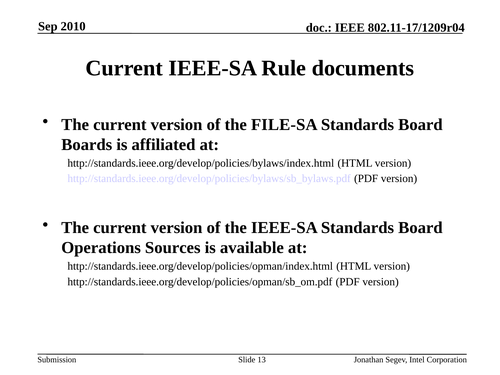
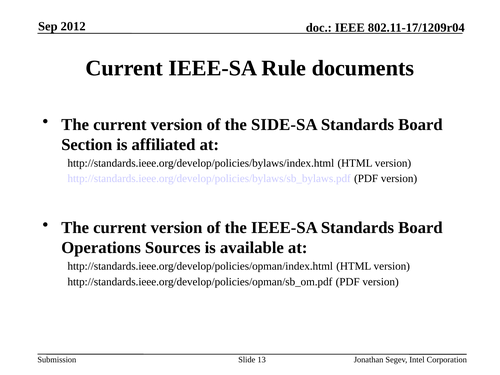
2010: 2010 -> 2012 (73, 27)
FILE-SA: FILE-SA -> SIDE-SA (284, 125)
Boards: Boards -> Section (87, 145)
